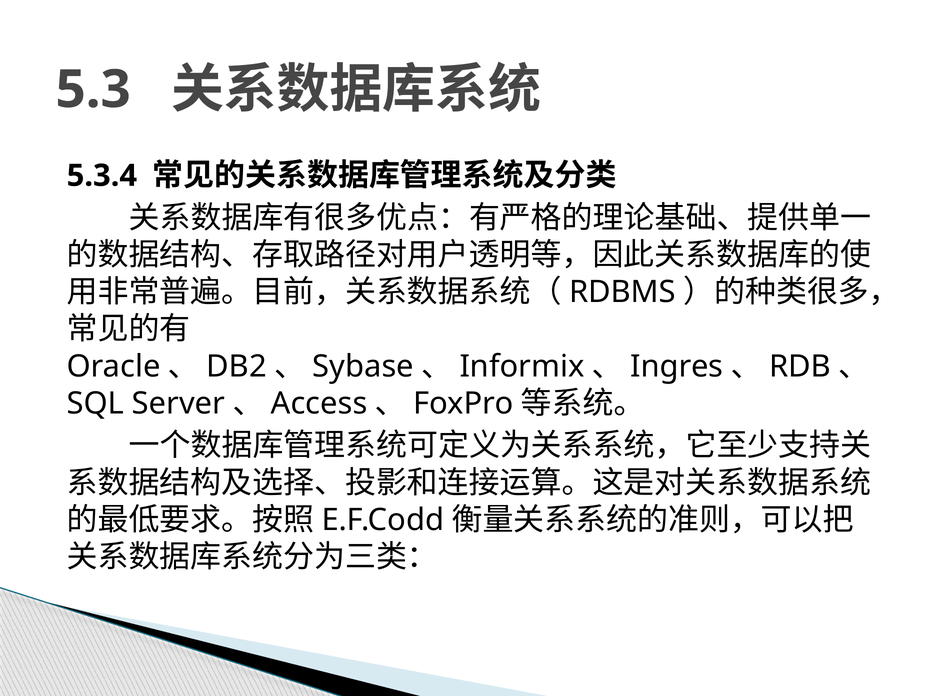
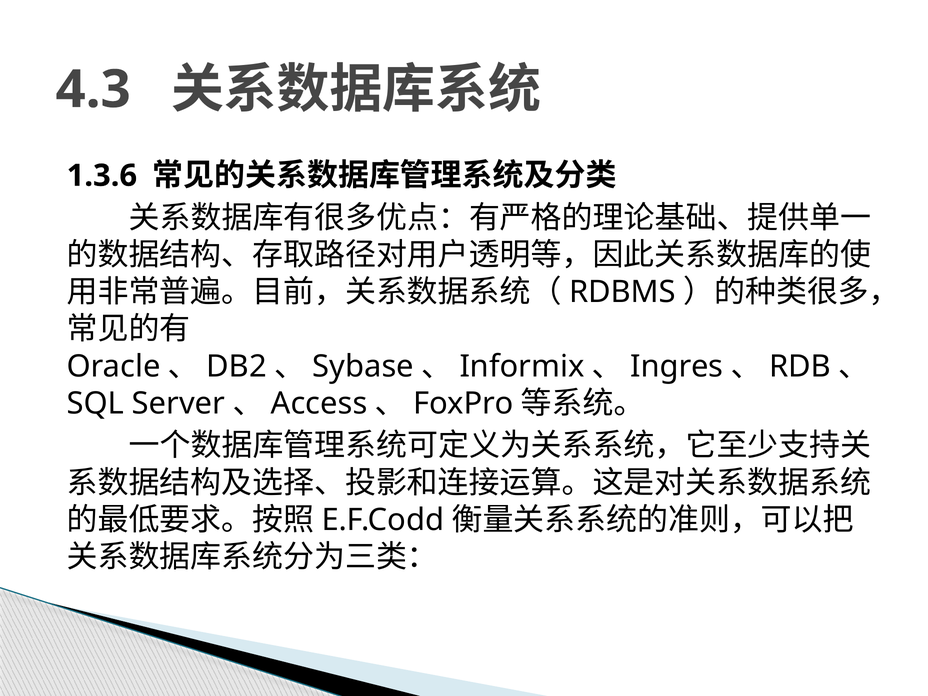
5.3: 5.3 -> 4.3 (93, 90)
5.3.4: 5.3.4 -> 1.3.6 (102, 176)
